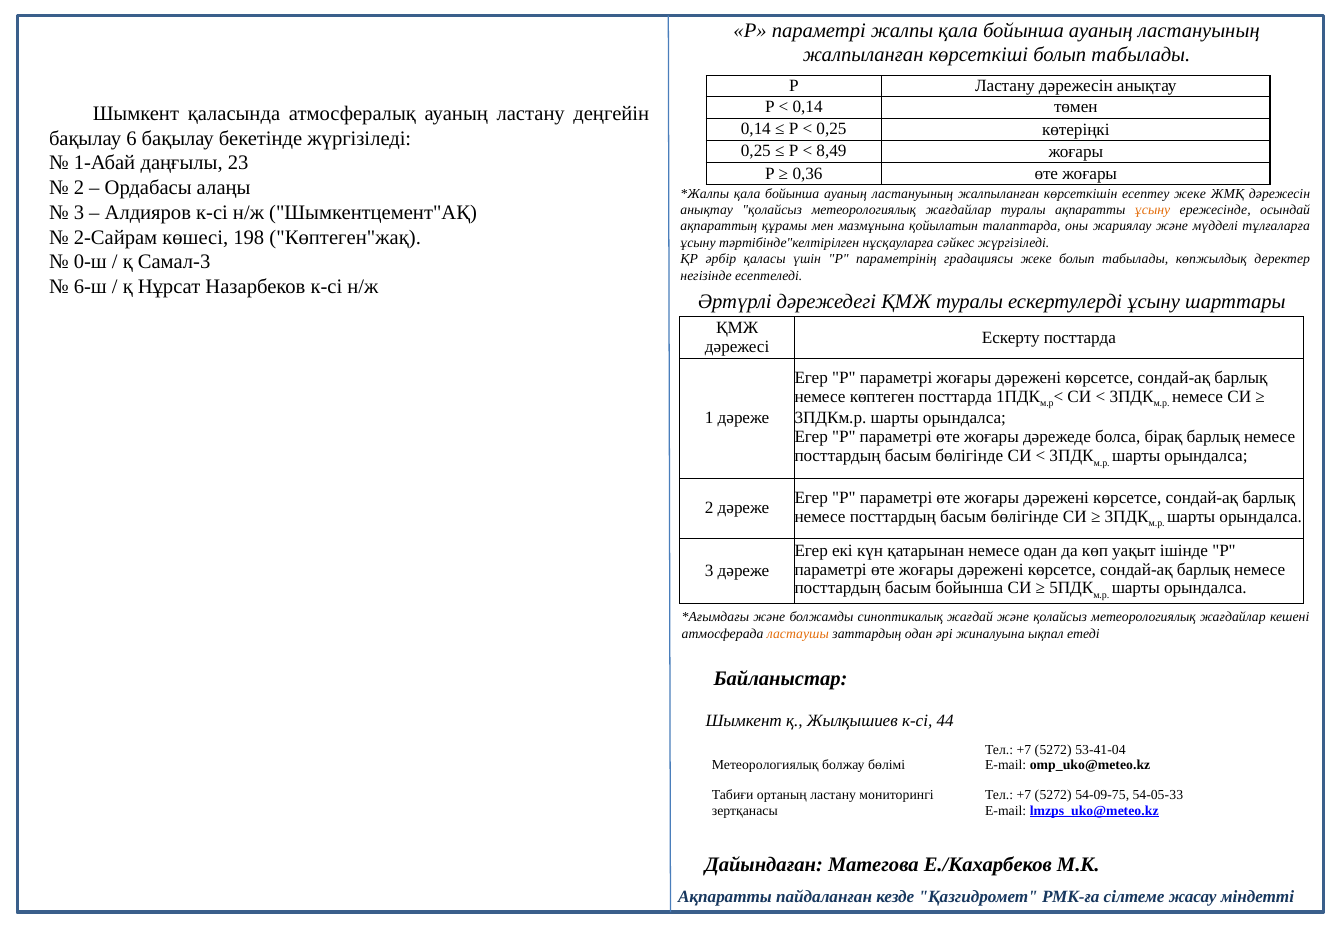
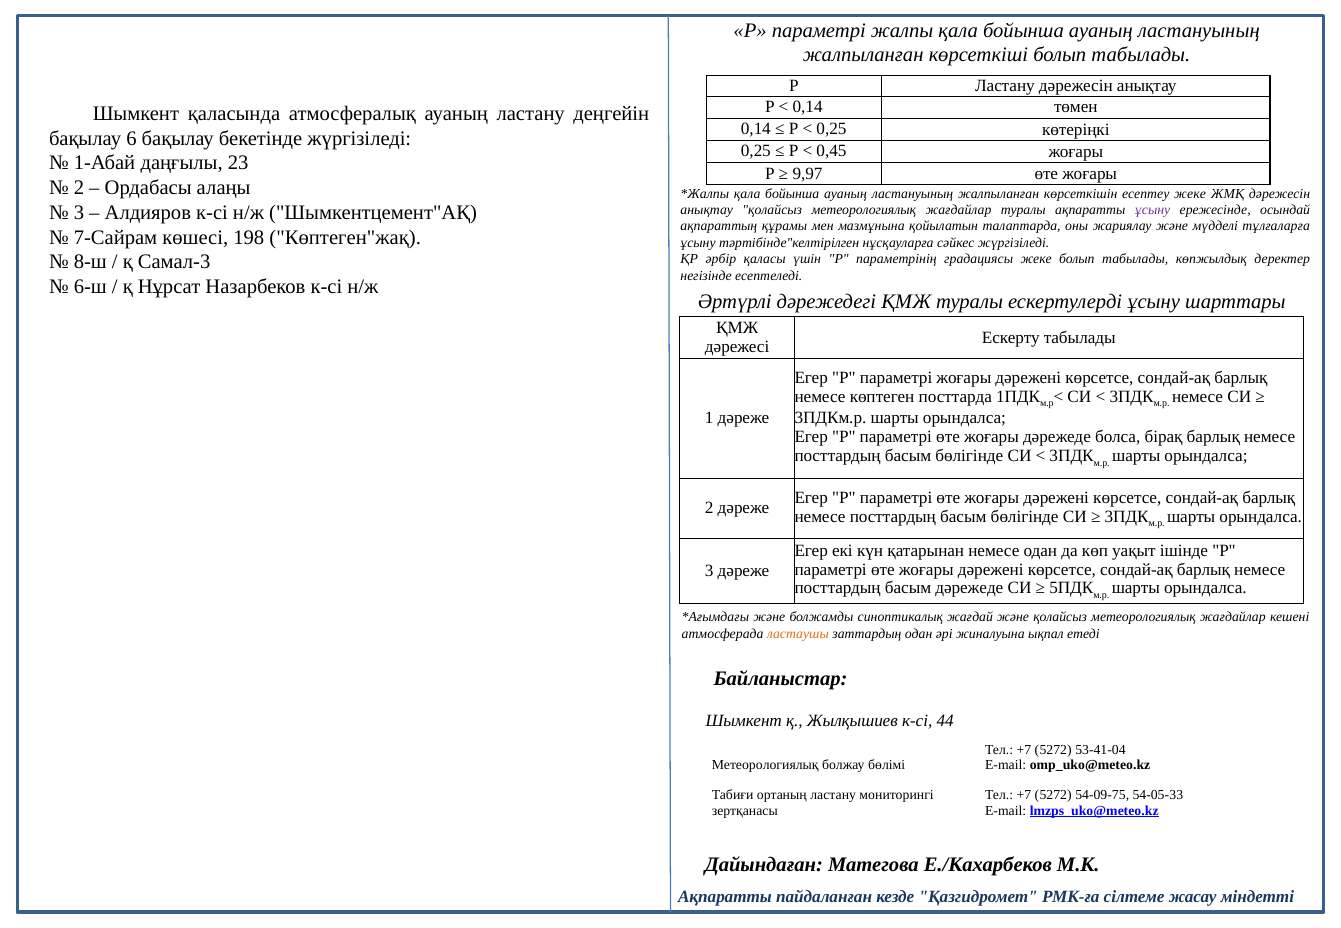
8,49: 8,49 -> 0,45 (831, 151)
0,36: 0,36 -> 9,97 (807, 173)
ұсыну colour: orange -> purple (1153, 210)
2-Сайрам: 2-Сайрам -> 7-Сайрам (116, 237)
0-ш: 0-ш -> 8-ш (90, 262)
Ескерту посттарда: посттарда -> табылады (1080, 338)
басым бойынша: бойынша -> дәрежеде (969, 589)
